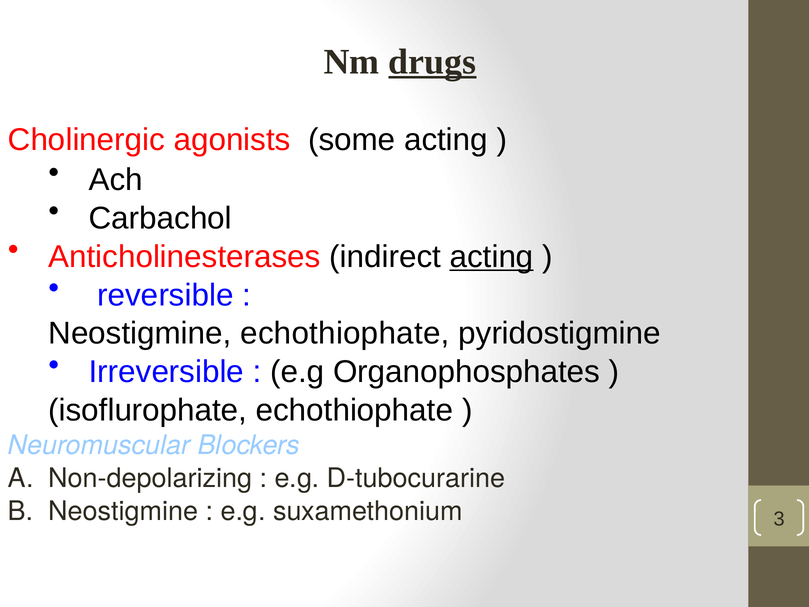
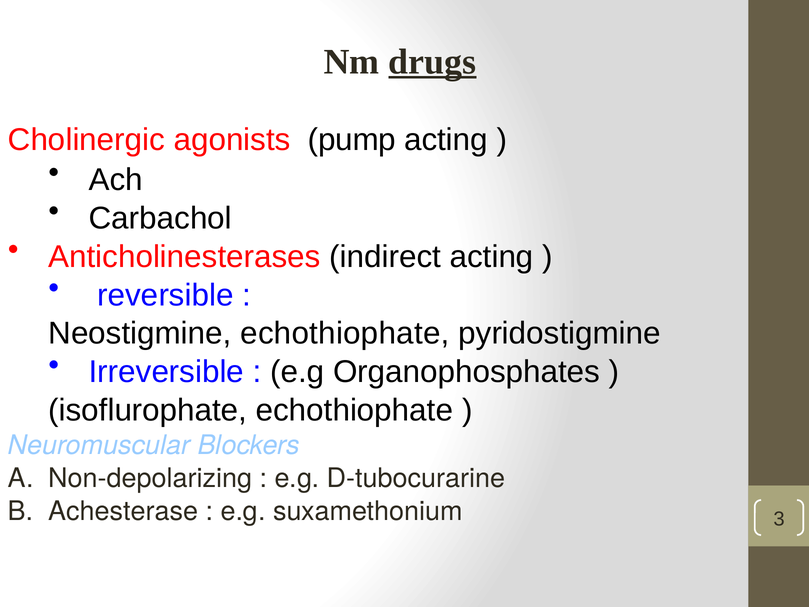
some: some -> pump (352, 140)
acting underline: present -> none (492, 257)
Neostigmine: Neostigmine -> Achesterase (123, 511)
